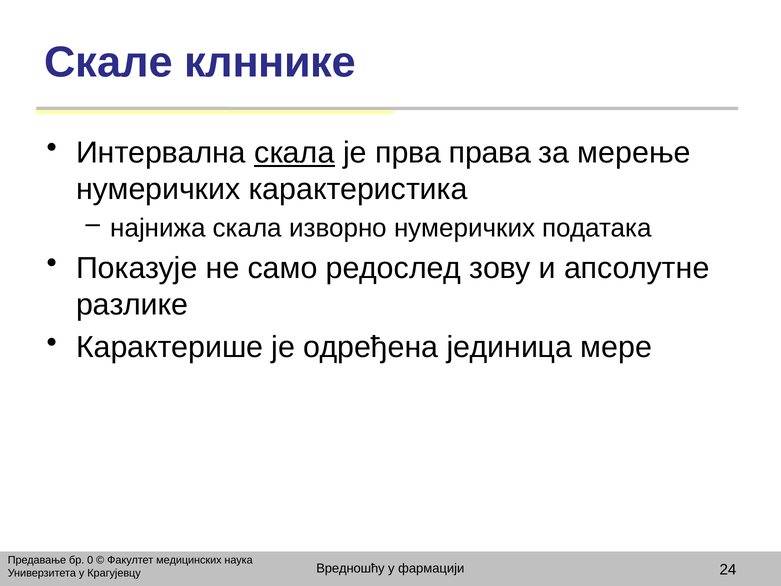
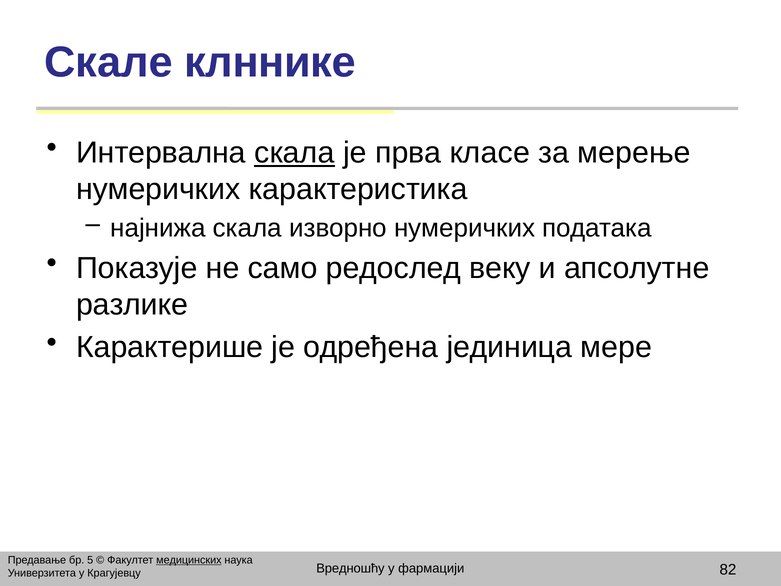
права: права -> класе (490, 153)
зову: зову -> веку (500, 268)
0: 0 -> 5 (90, 560)
медицинских underline: none -> present (189, 560)
24: 24 -> 82 (728, 570)
